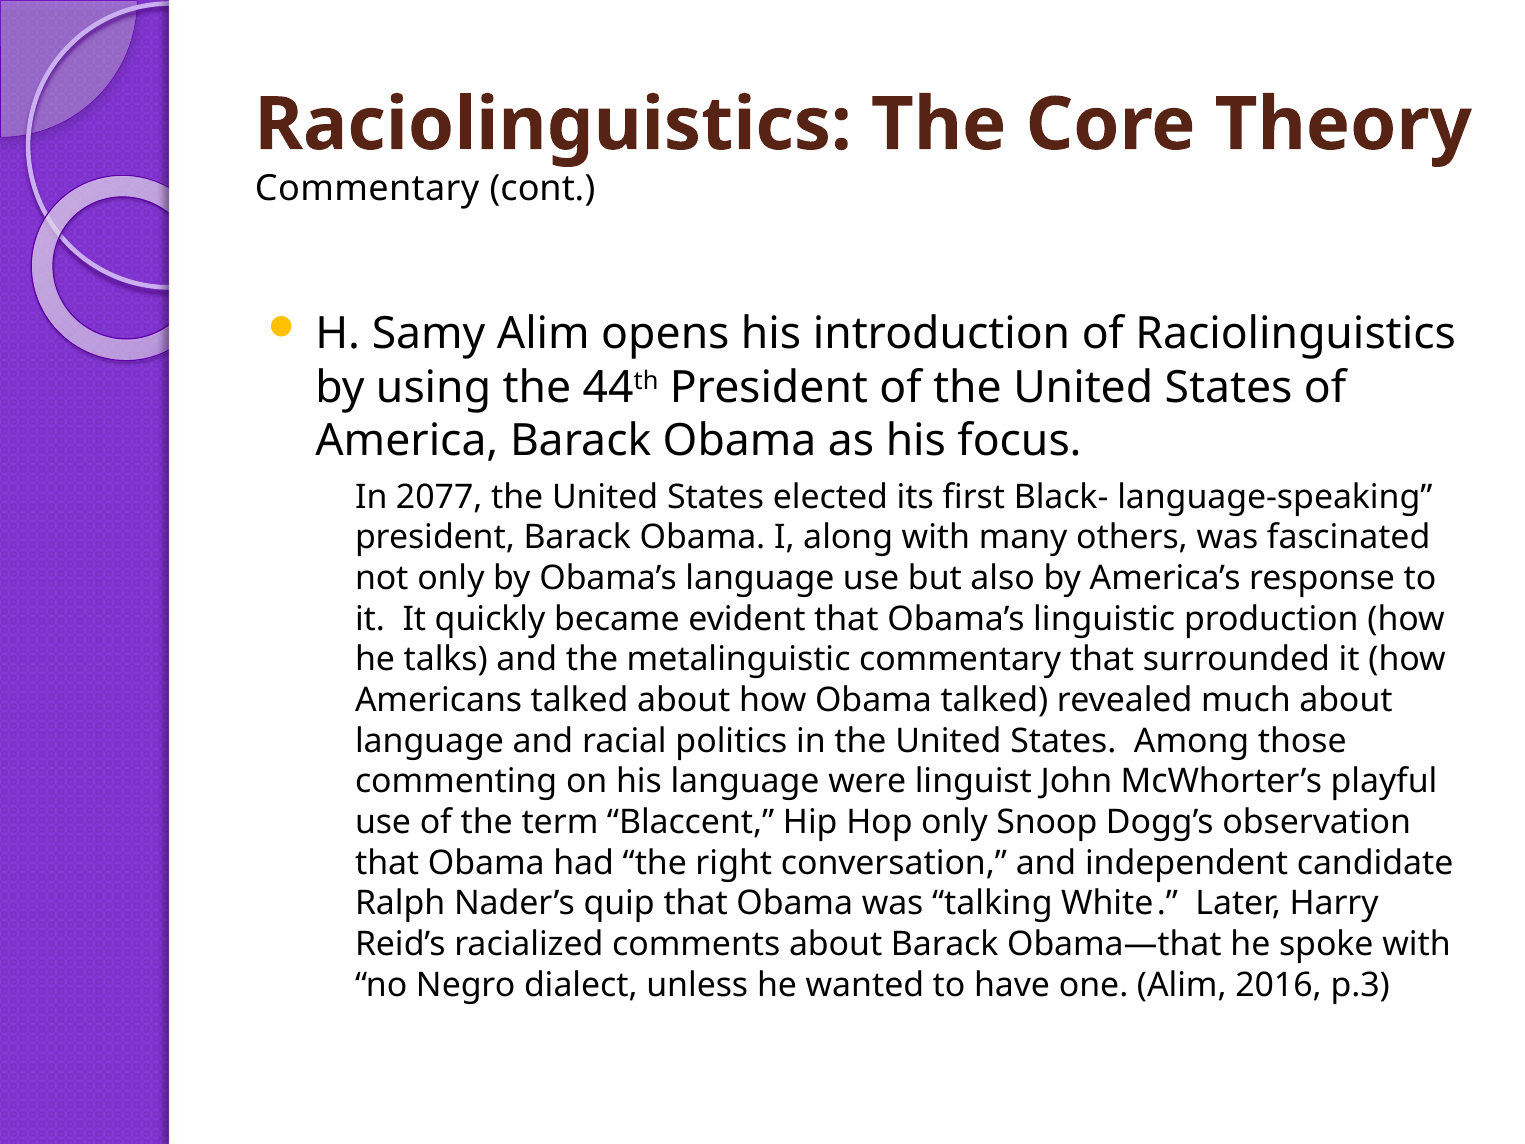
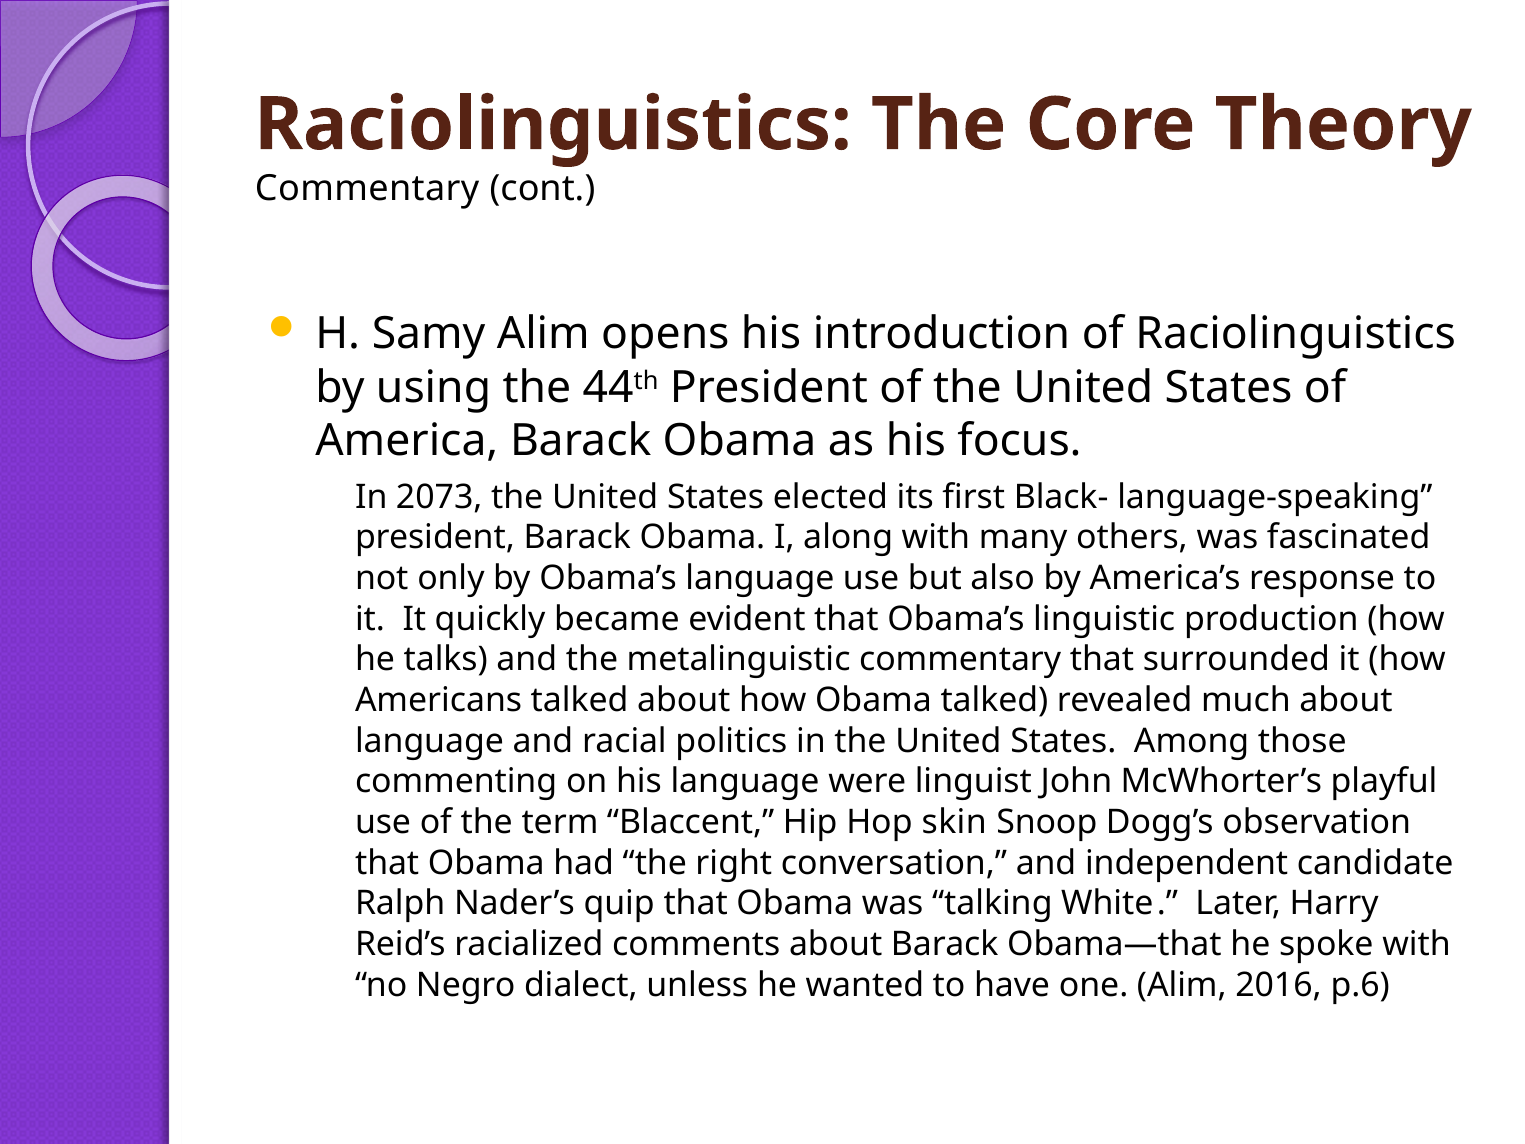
2077: 2077 -> 2073 (439, 497)
Hop only: only -> skin (954, 822)
p.3: p.3 -> p.6 (1360, 985)
